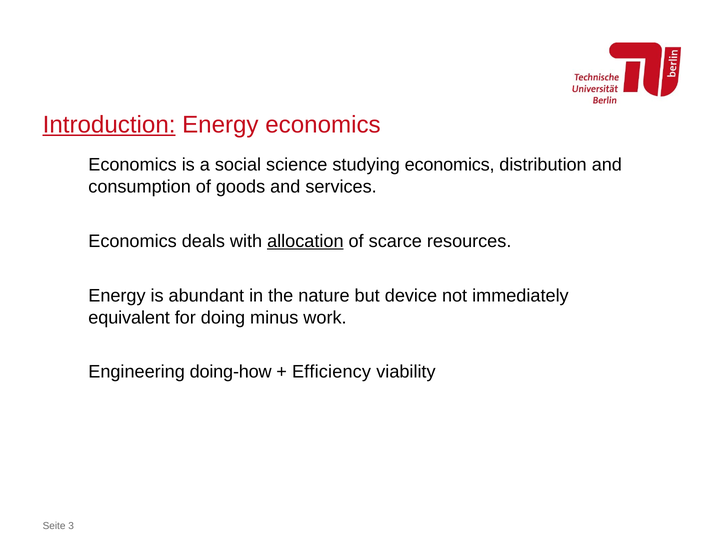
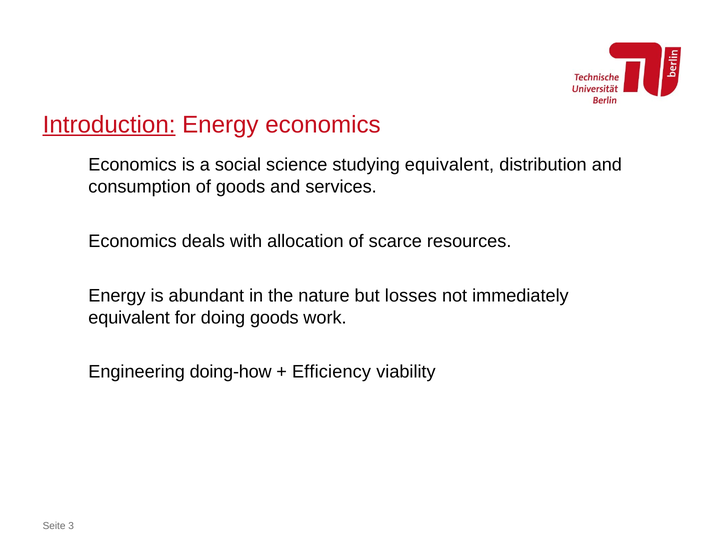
studying economics: economics -> equivalent (449, 165)
allocation underline: present -> none (305, 241)
device: device -> losses (411, 296)
doing minus: minus -> goods (274, 318)
